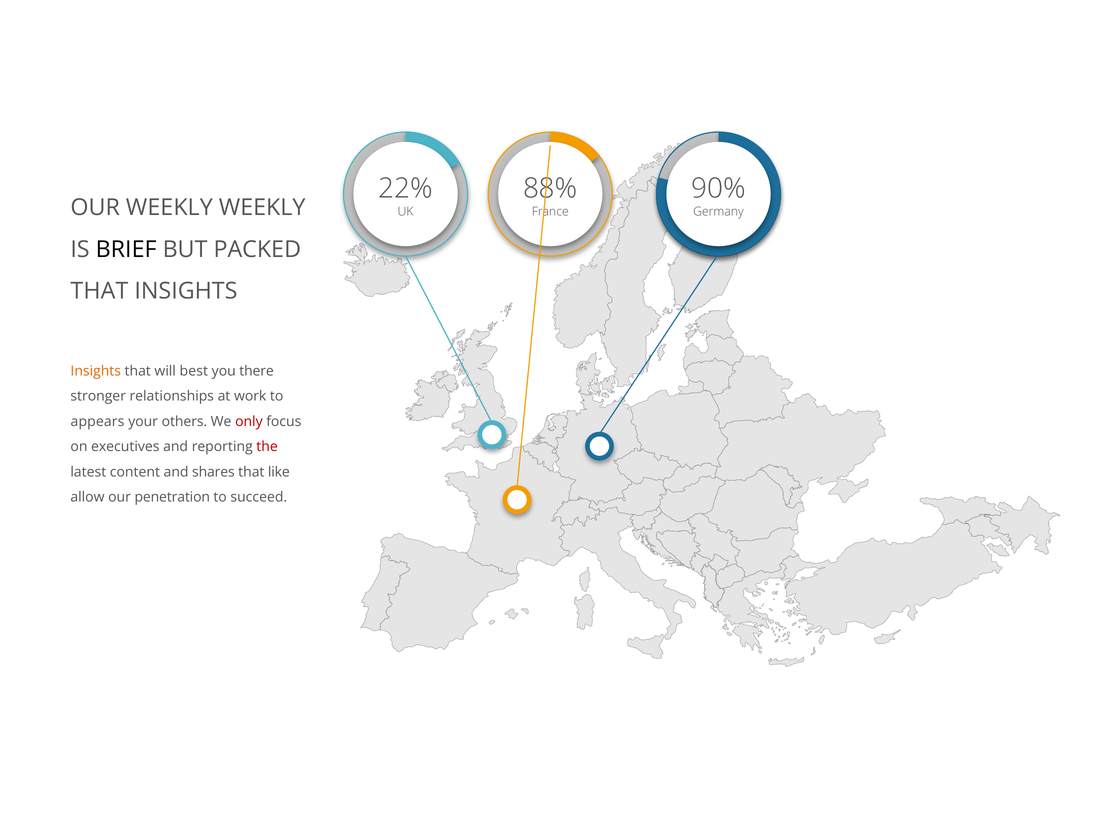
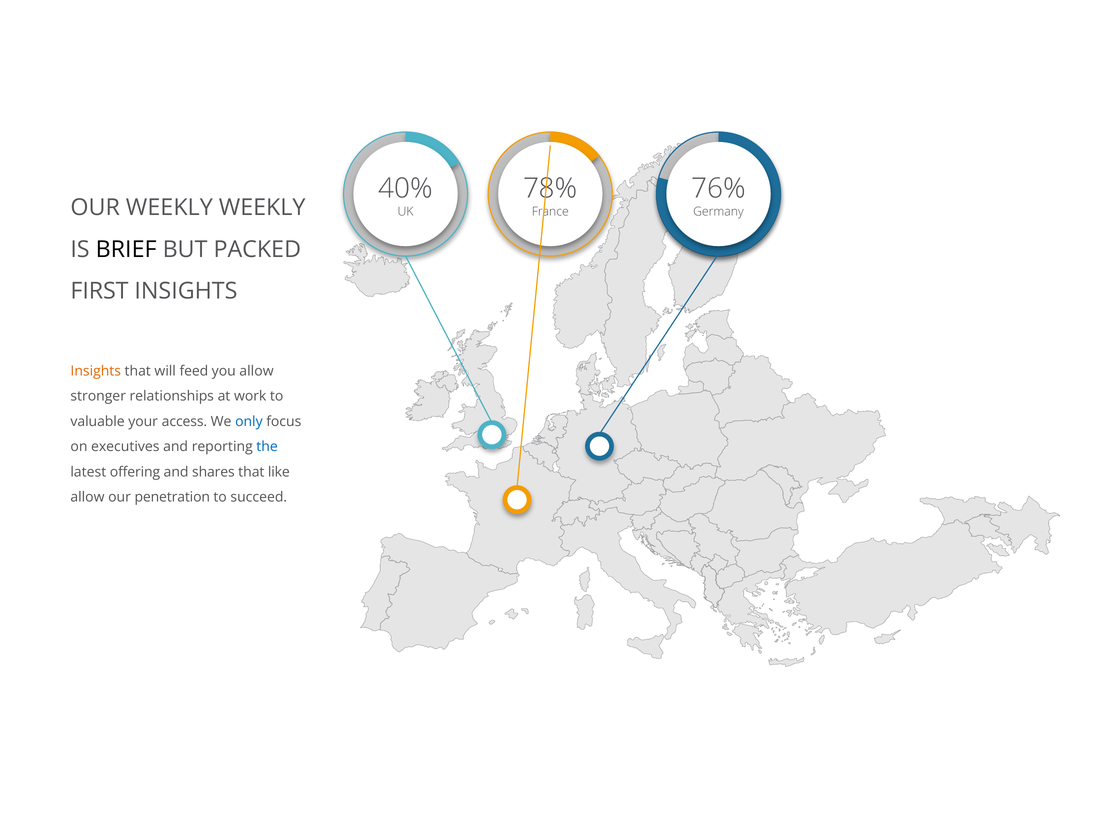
22%: 22% -> 40% (406, 189)
88%: 88% -> 78% (550, 189)
90%: 90% -> 76% (718, 189)
THAT: THAT -> FIRST (100, 291)
best: best -> feed (194, 371)
you there: there -> allow (256, 371)
appears: appears -> valuable (98, 422)
others: others -> access (184, 422)
only colour: red -> blue (249, 422)
the colour: red -> blue (267, 447)
content: content -> offering (135, 472)
